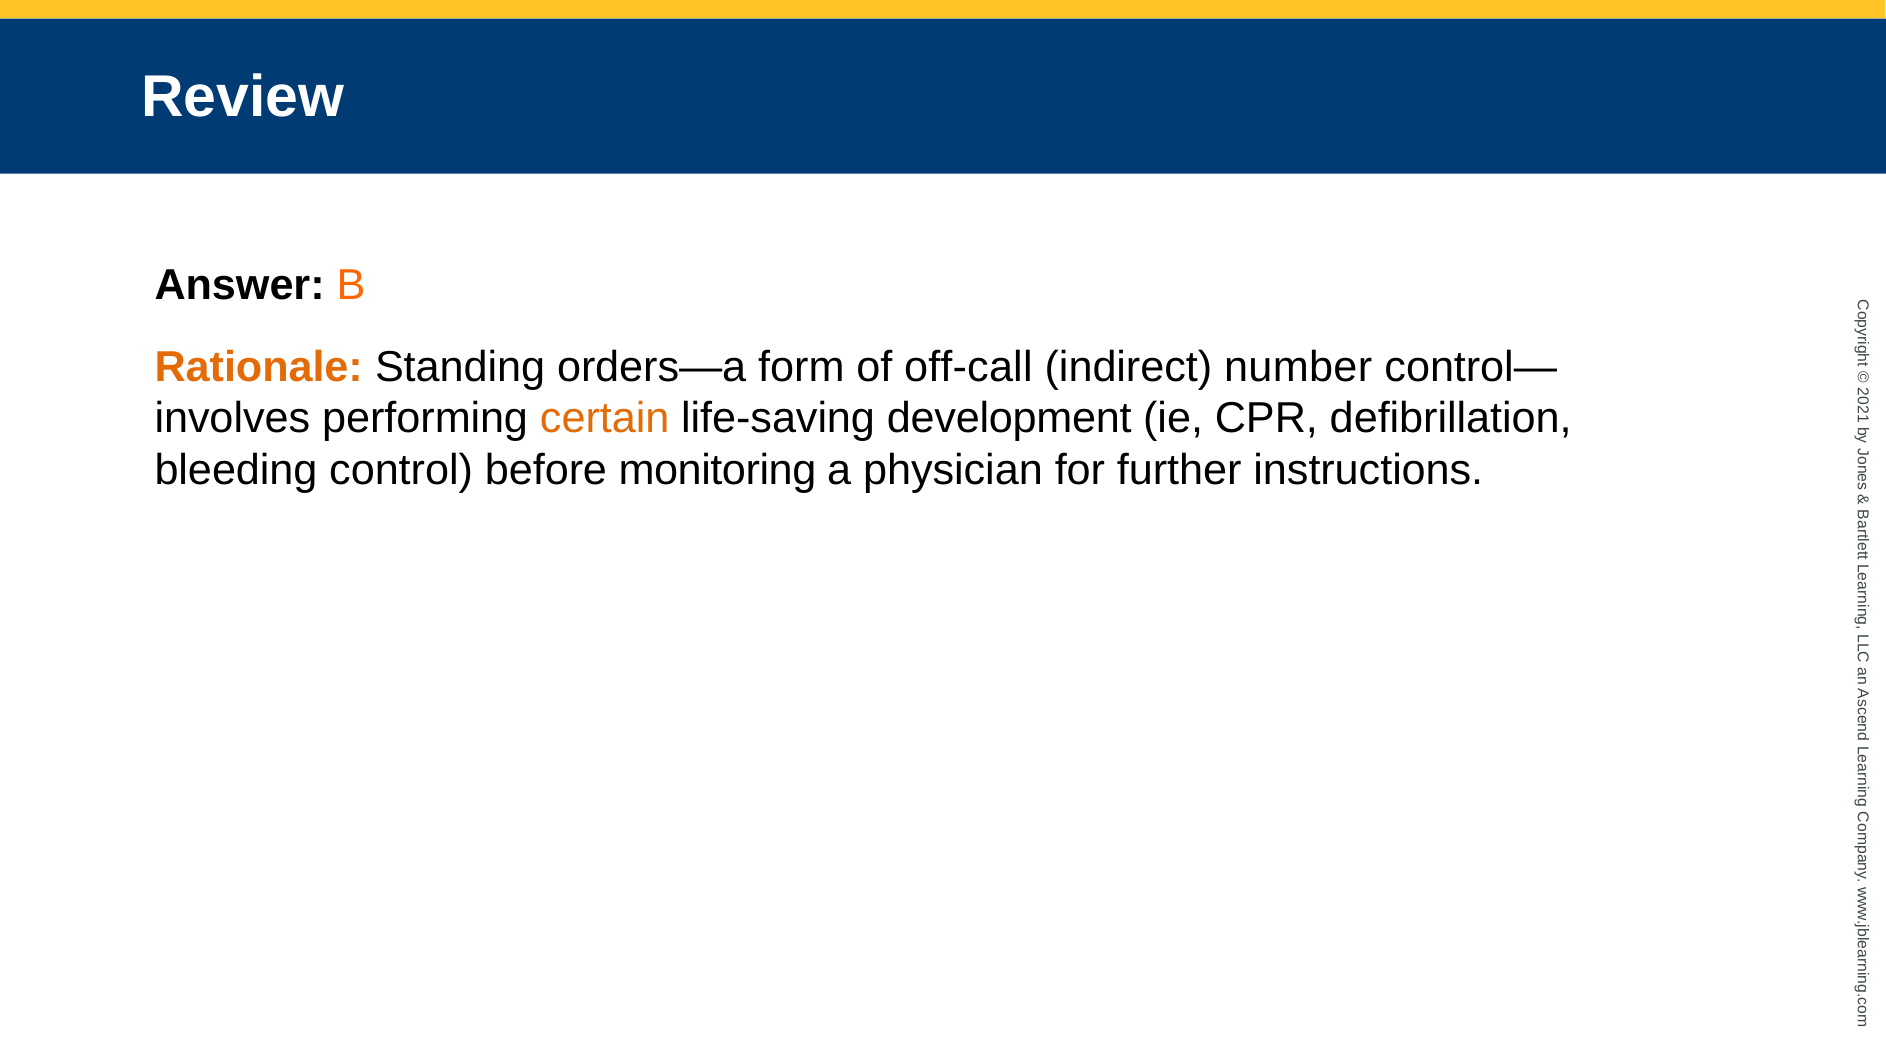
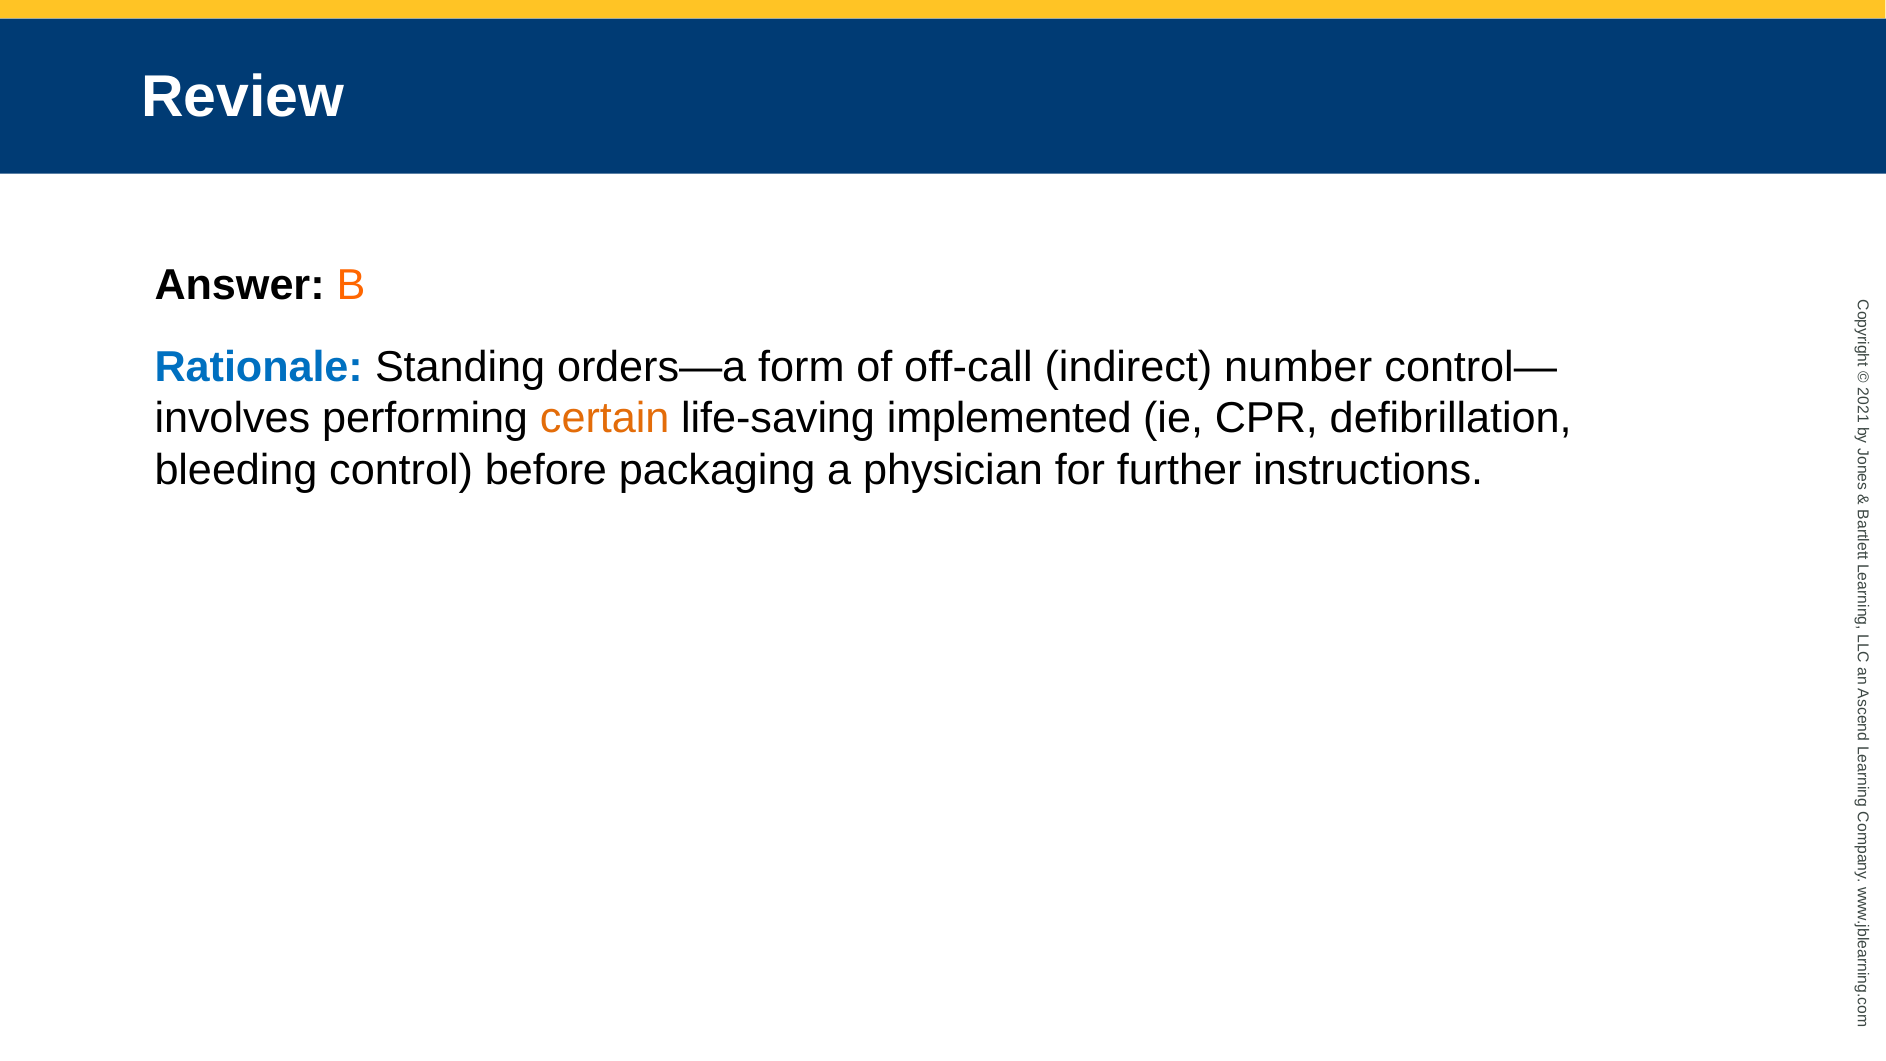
Rationale colour: orange -> blue (259, 367)
development: development -> implemented (1009, 419)
monitoring: monitoring -> packaging (717, 470)
